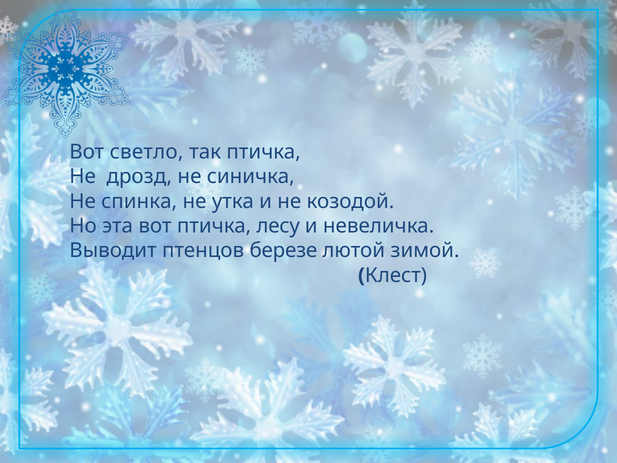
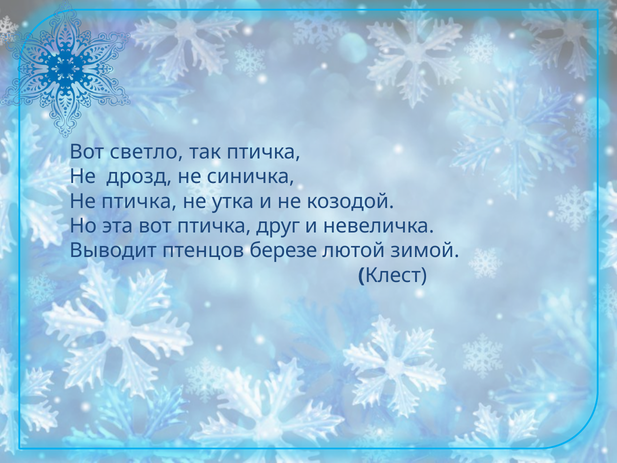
Не спинка: спинка -> птичка (139, 201)
лесу: лесу -> друг (278, 226)
